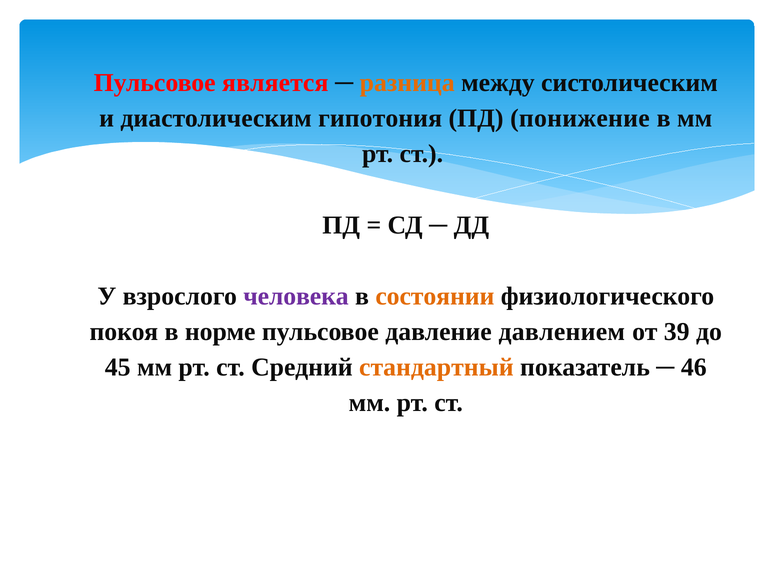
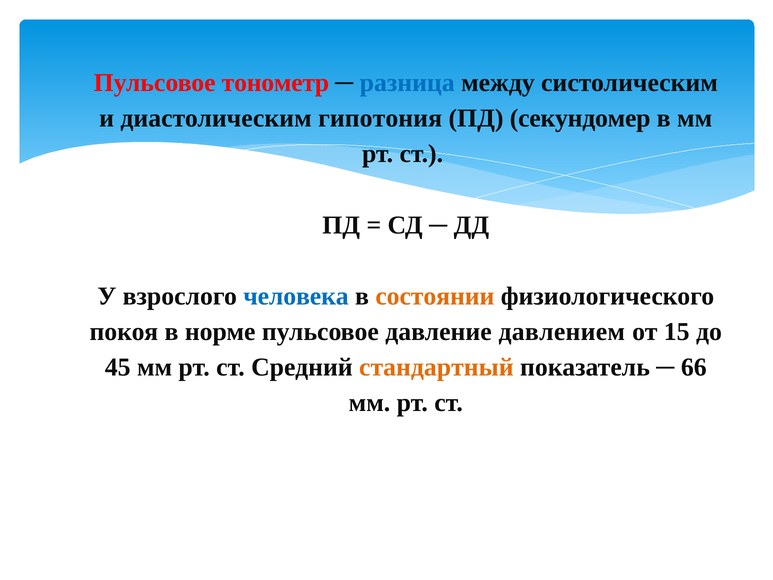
является: является -> тонометр (275, 83)
разница colour: orange -> blue (407, 83)
понижение: понижение -> секундомер (580, 118)
человека colour: purple -> blue (296, 296)
39: 39 -> 15 (677, 332)
46: 46 -> 66 (694, 367)
